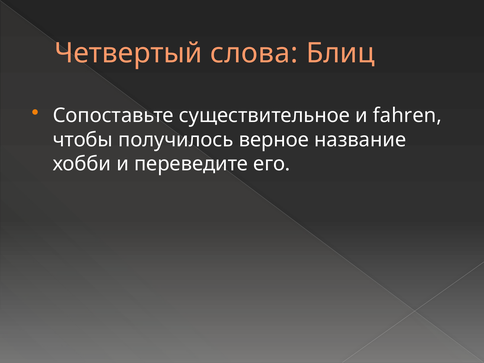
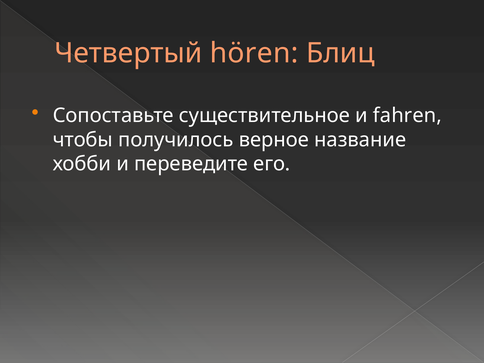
слова: слова -> hören (254, 53)
